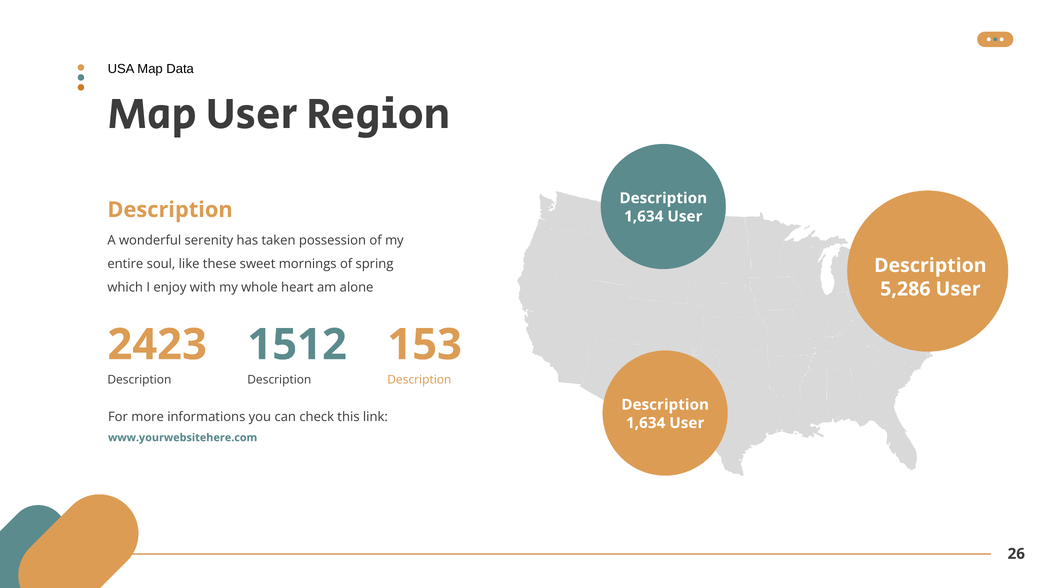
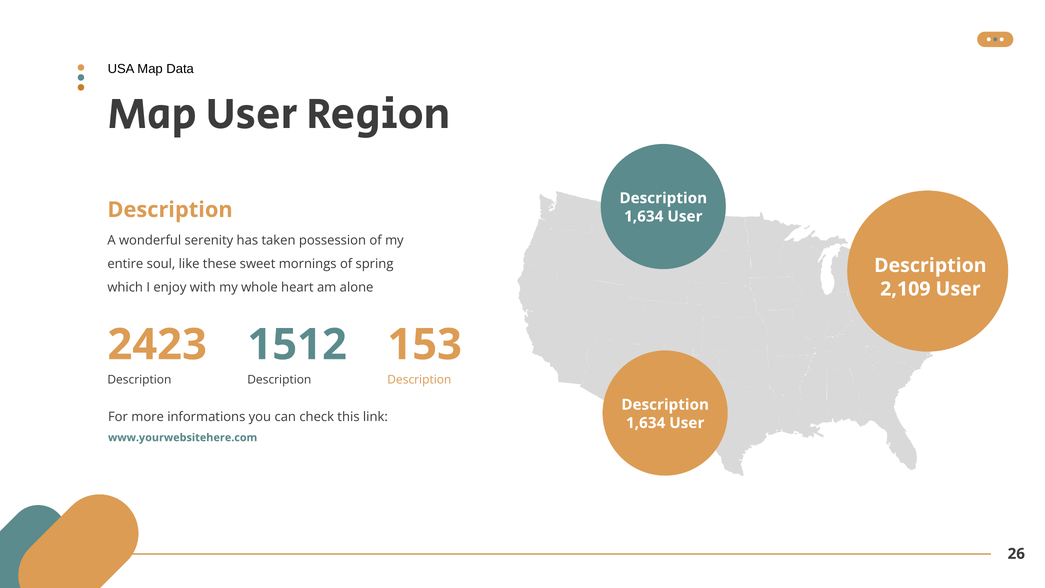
5,286: 5,286 -> 2,109 (905, 289)
